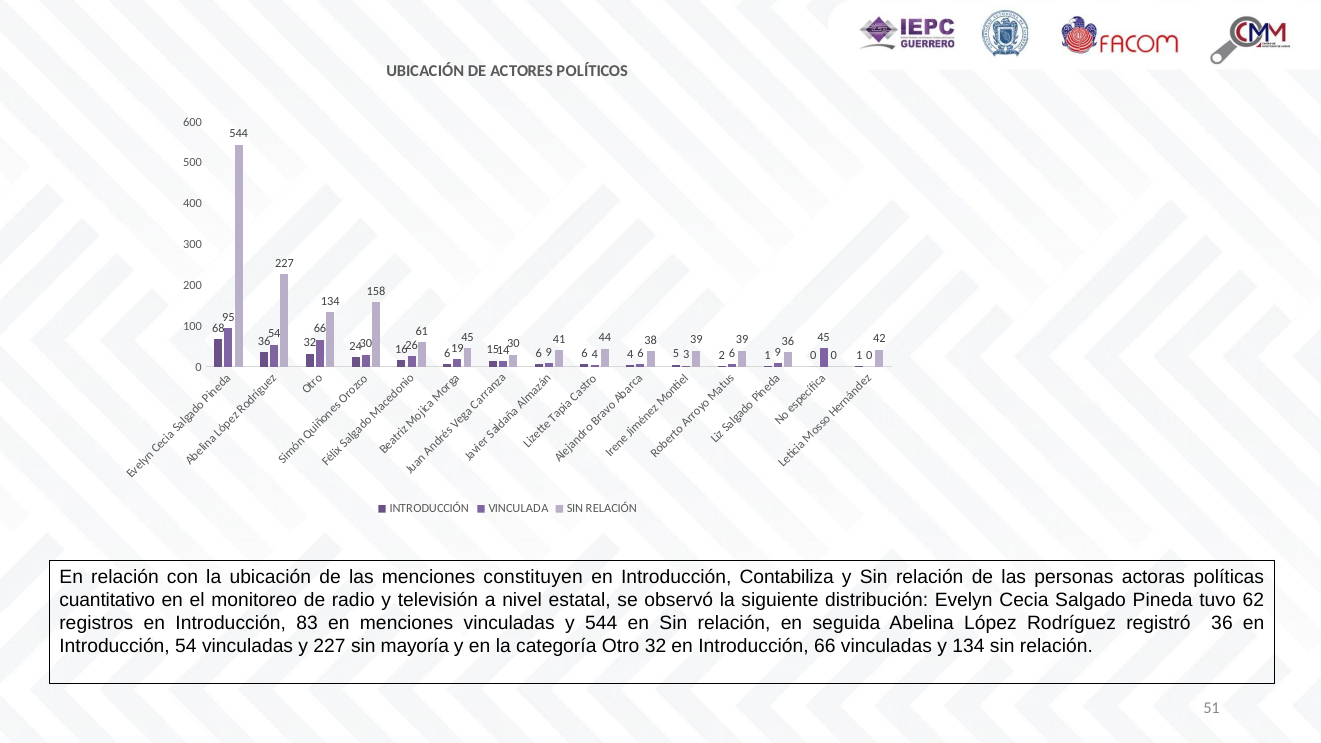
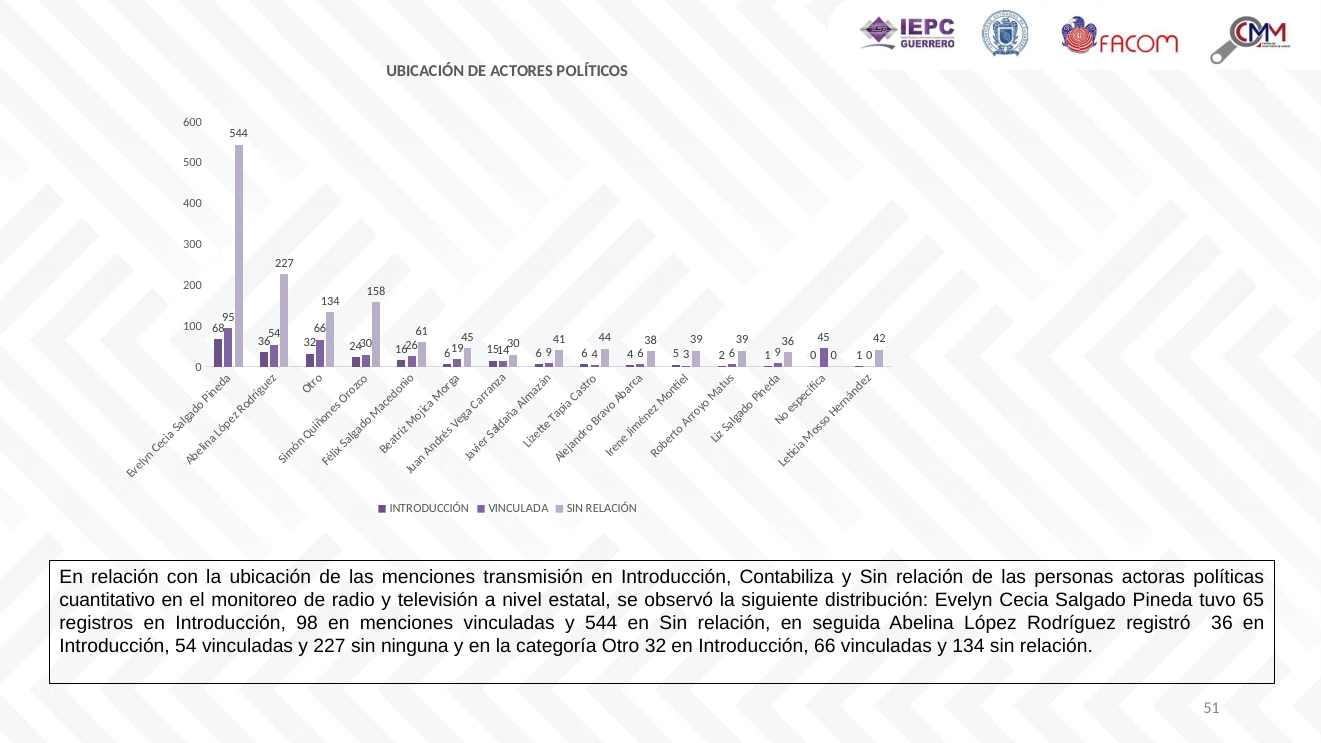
constituyen: constituyen -> transmisión (533, 577)
62: 62 -> 65 (1253, 600)
83: 83 -> 98 (307, 623)
mayoría: mayoría -> ninguna (415, 646)
